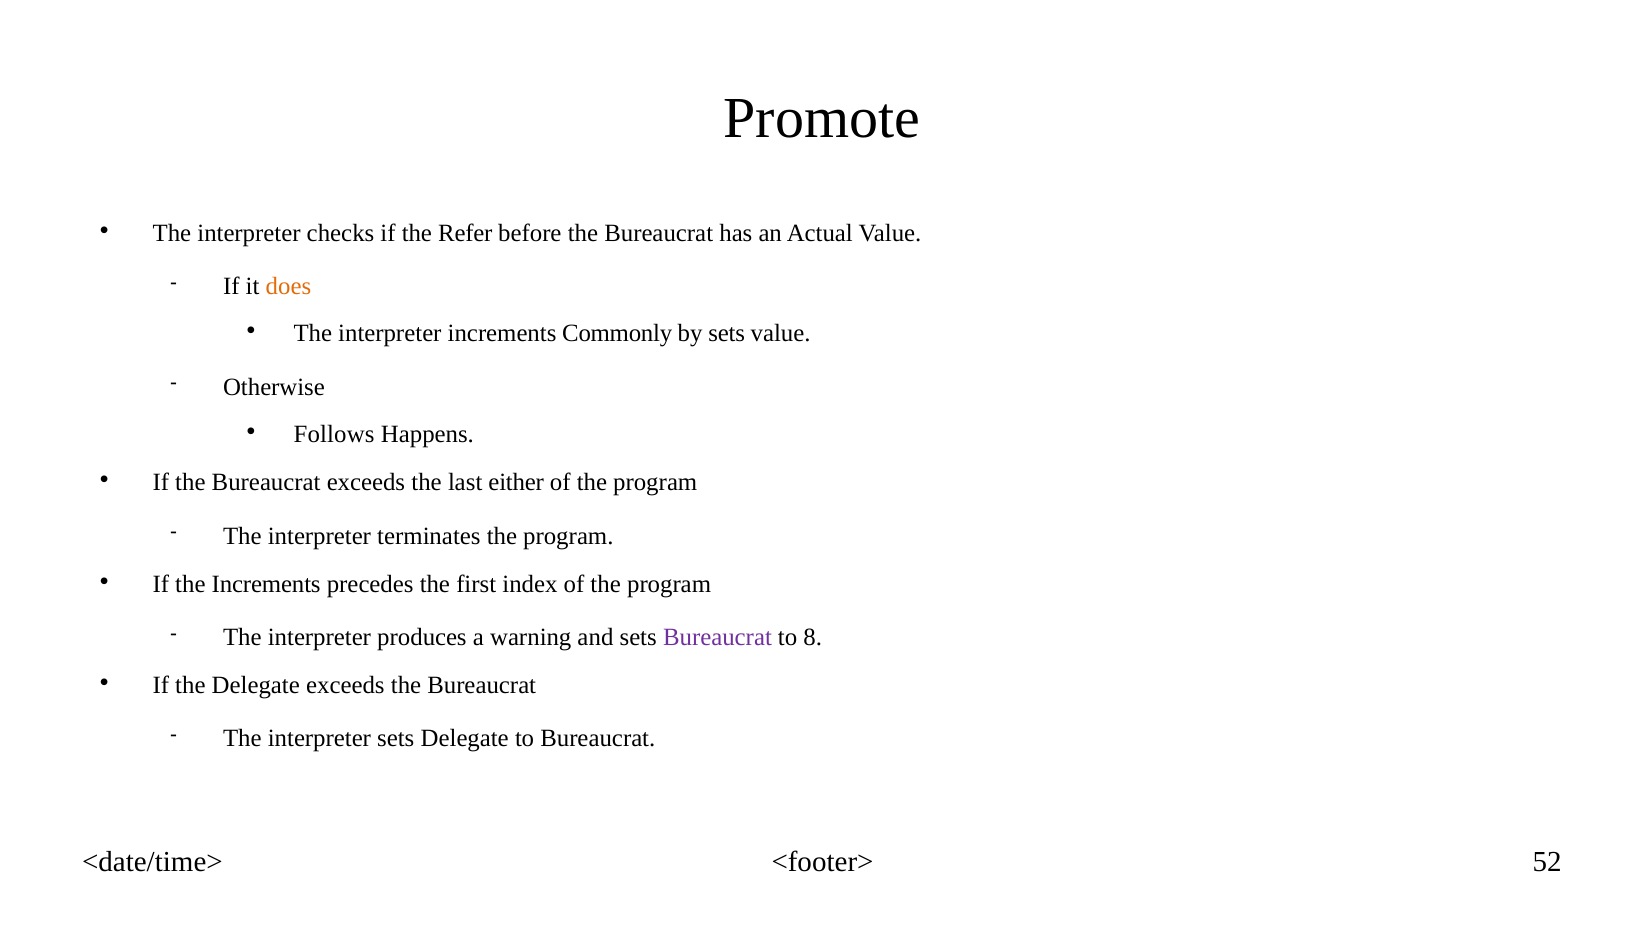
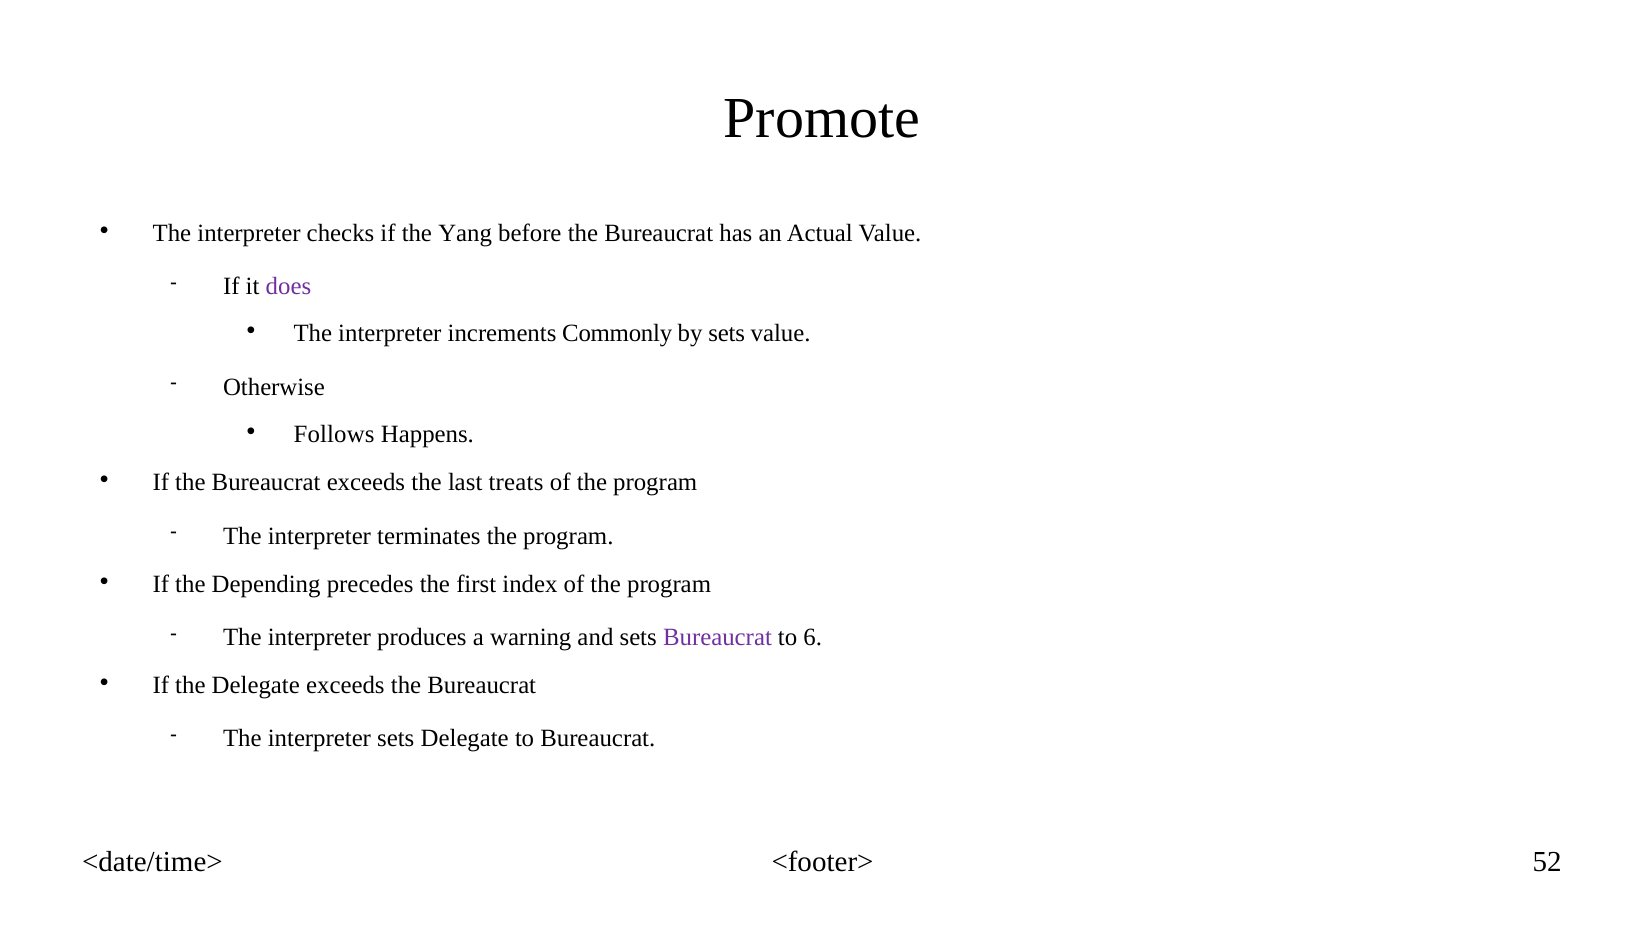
Refer: Refer -> Yang (465, 233)
does colour: orange -> purple (288, 286)
either: either -> treats (516, 483)
the Increments: Increments -> Depending (266, 584)
8: 8 -> 6 (813, 637)
